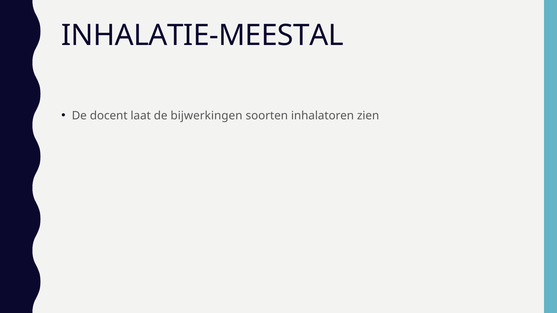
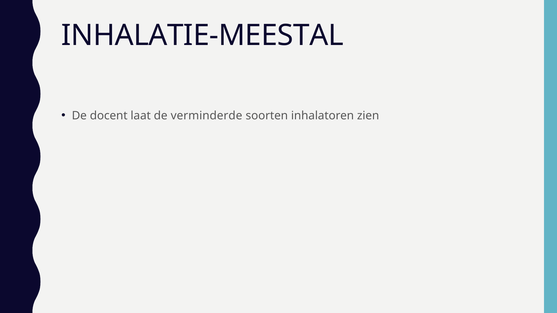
bijwerkingen: bijwerkingen -> verminderde (206, 116)
